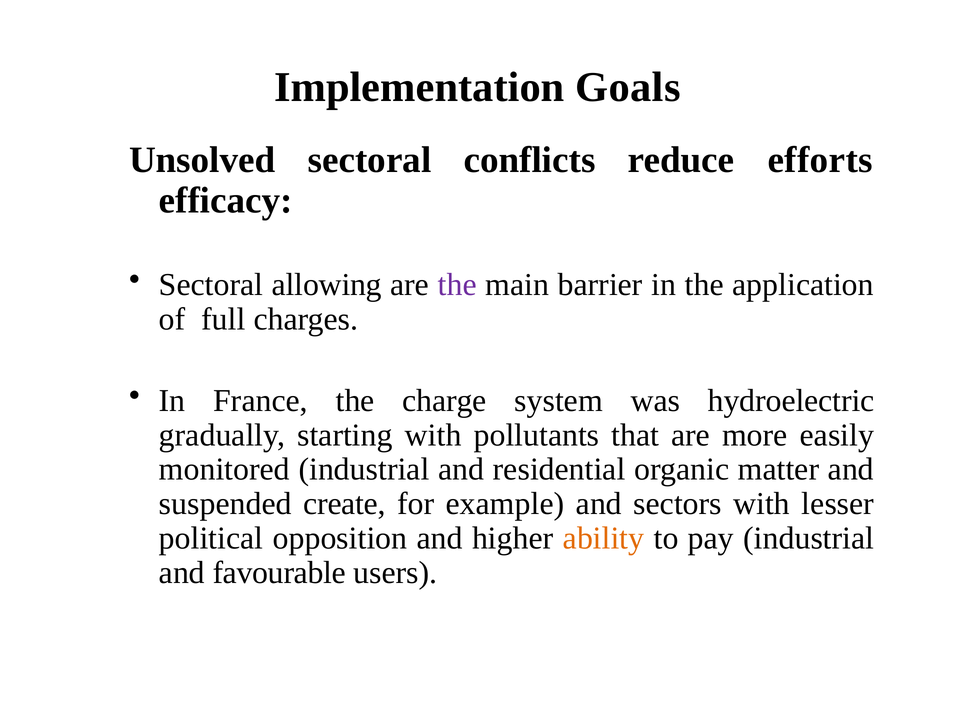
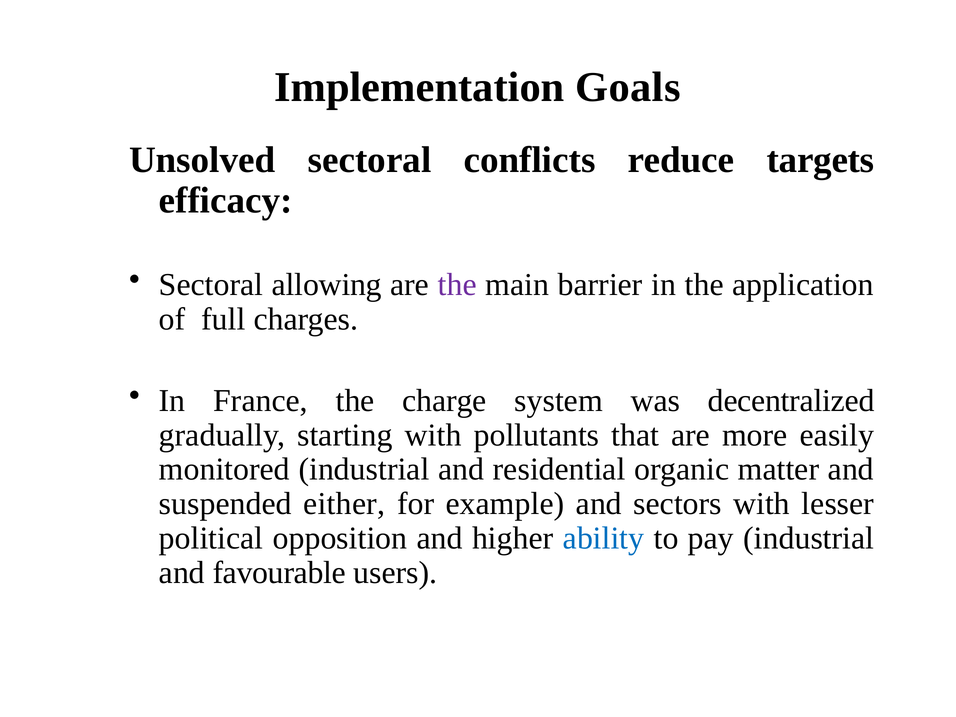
efforts: efforts -> targets (821, 160)
hydroelectric: hydroelectric -> decentralized (791, 401)
create: create -> either (344, 504)
ability colour: orange -> blue (604, 538)
